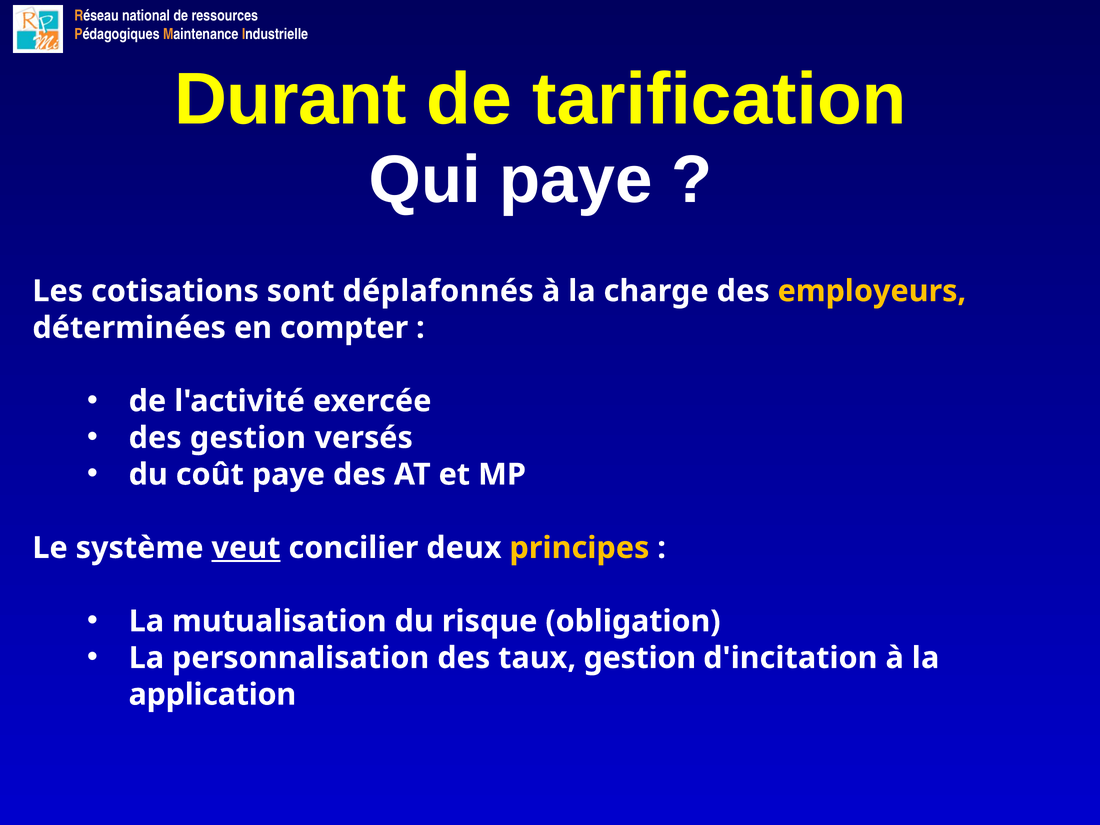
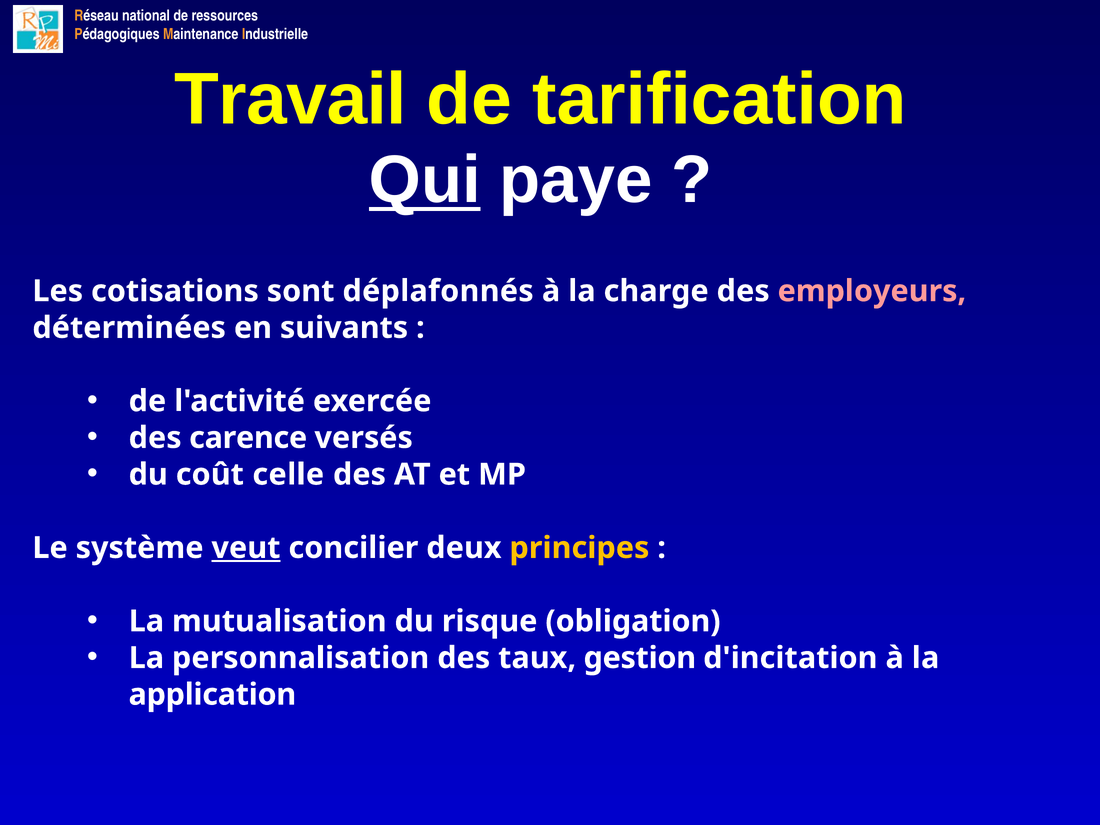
Durant: Durant -> Travail (290, 100)
Qui underline: none -> present (425, 180)
employeurs colour: yellow -> pink (872, 291)
compter: compter -> suivants (344, 328)
des gestion: gestion -> carence (248, 438)
coût paye: paye -> celle (288, 475)
